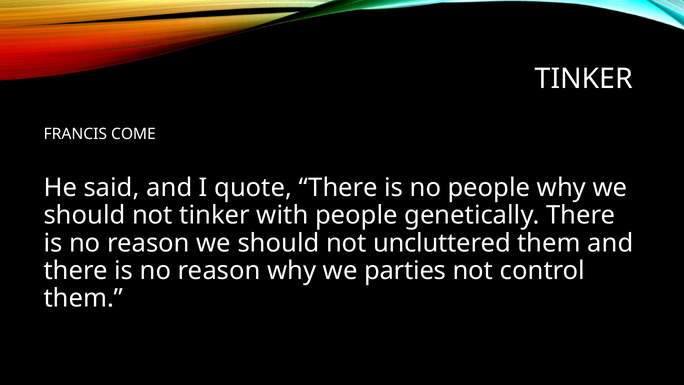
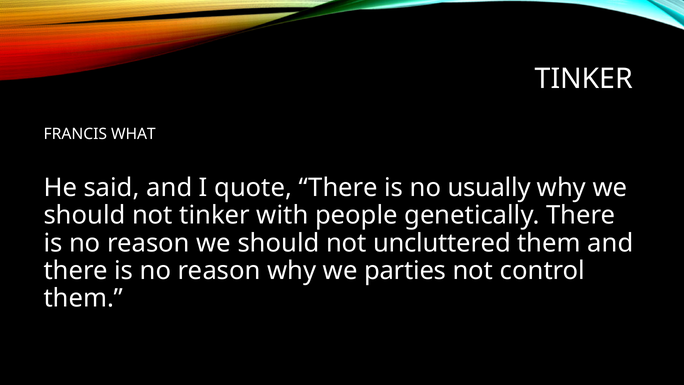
COME: COME -> WHAT (133, 134)
no people: people -> usually (489, 187)
